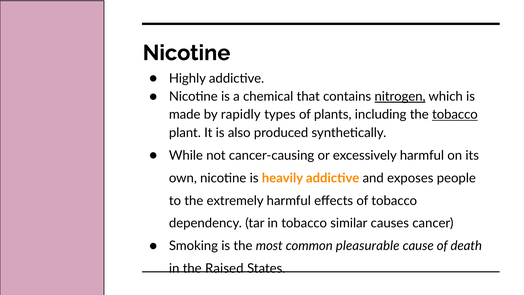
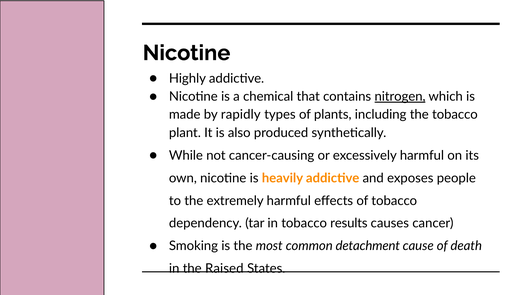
tobacco underline: present -> none (455, 115)
similar: similar -> results (349, 223)
pleasurable: pleasurable -> detachment (368, 246)
